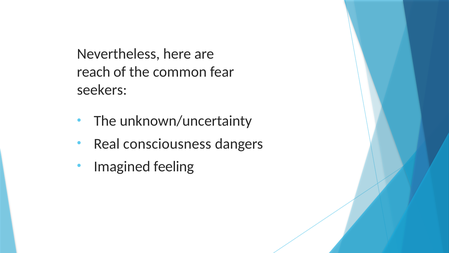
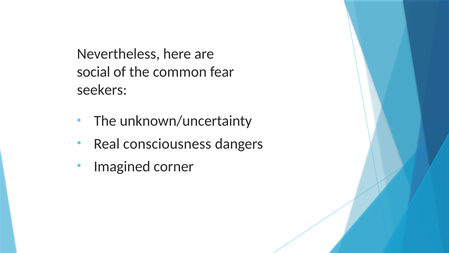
reach: reach -> social (94, 72)
feeling: feeling -> corner (174, 166)
